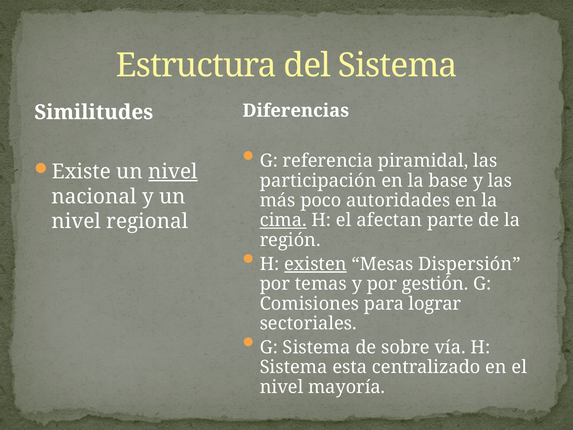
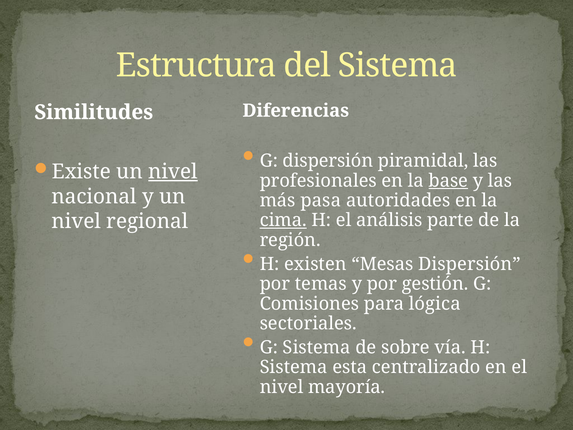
G referencia: referencia -> dispersión (328, 161)
participación: participación -> profesionales (318, 181)
base underline: none -> present (448, 181)
poco: poco -> pasa (321, 200)
afectan: afectan -> análisis (389, 220)
existen underline: present -> none (315, 264)
lograr: lograr -> lógica (435, 303)
